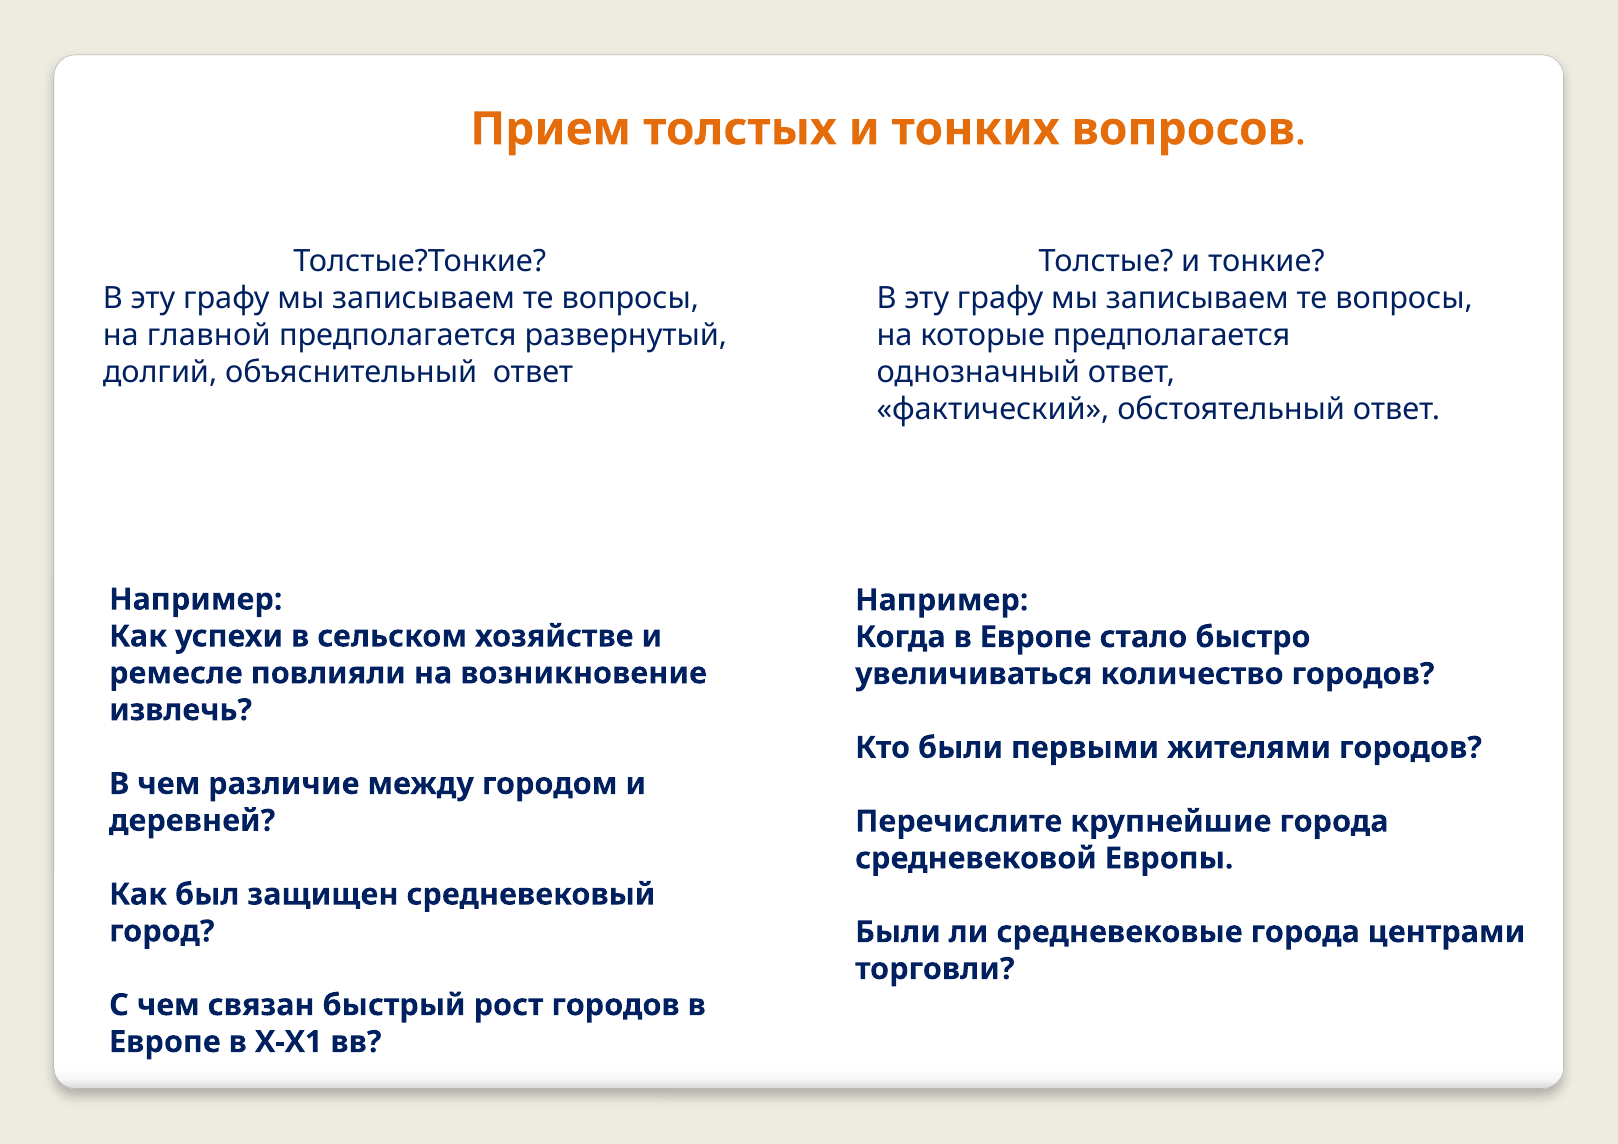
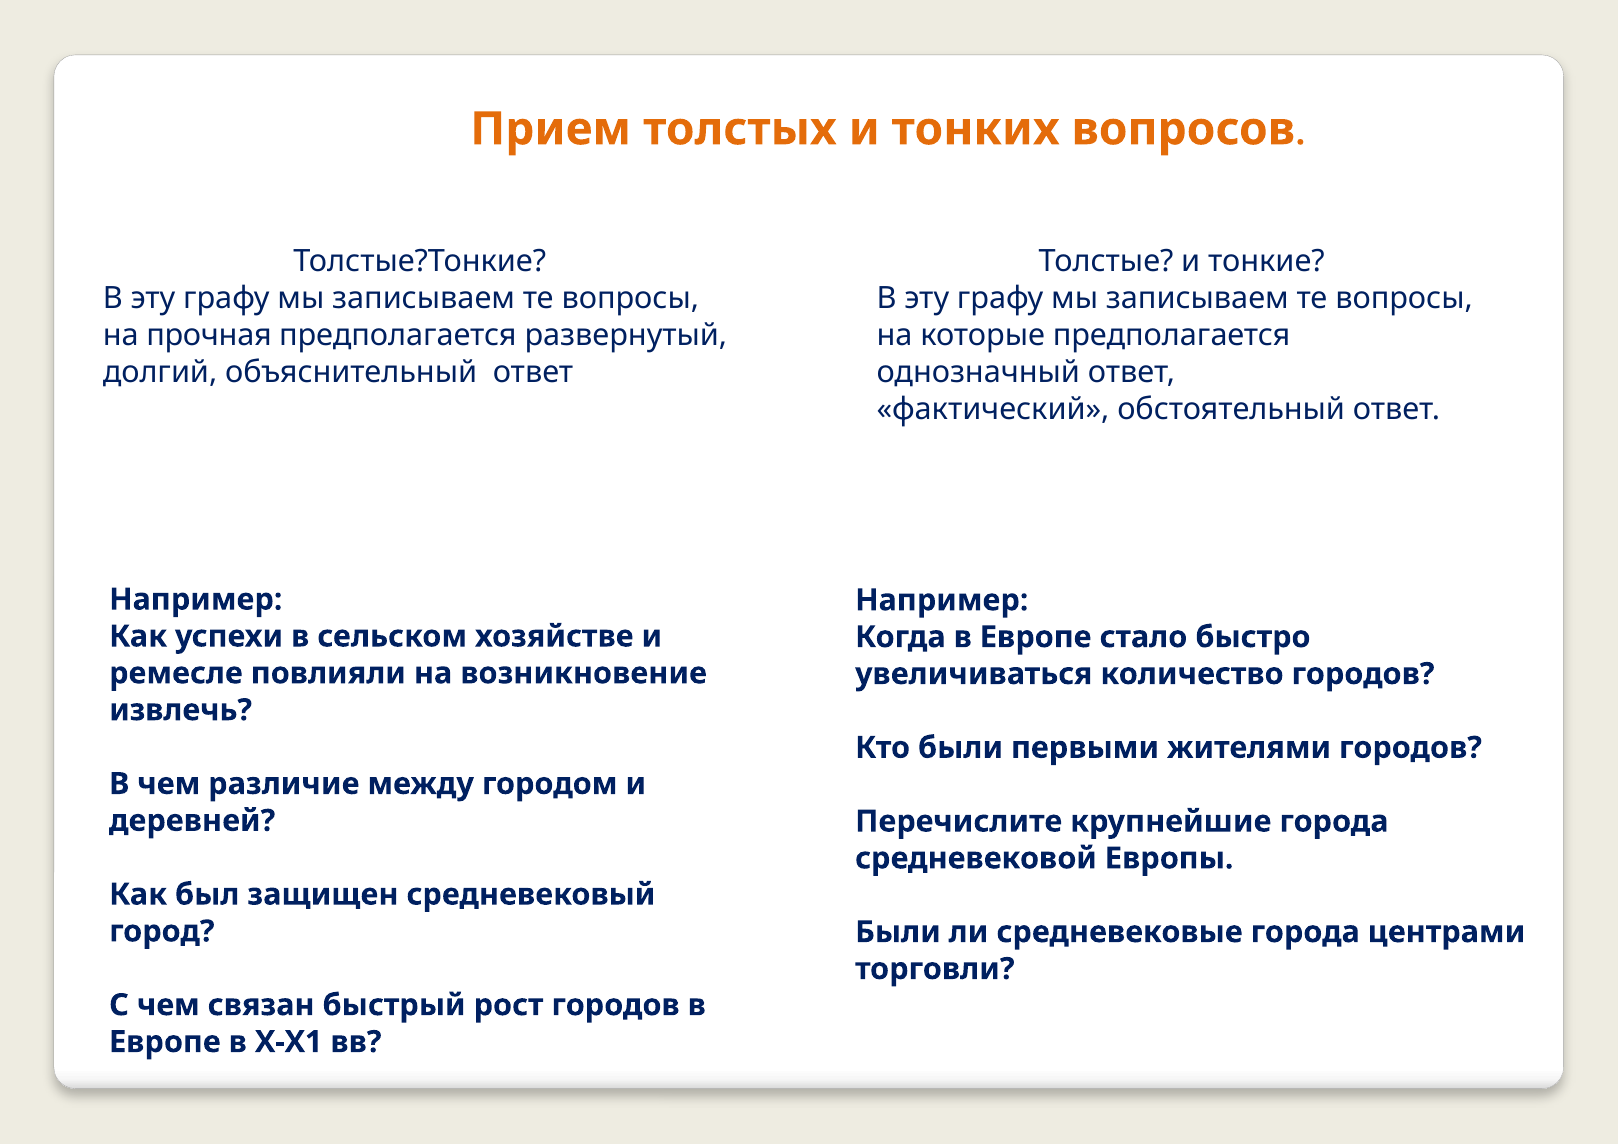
главной: главной -> прочная (209, 335)
